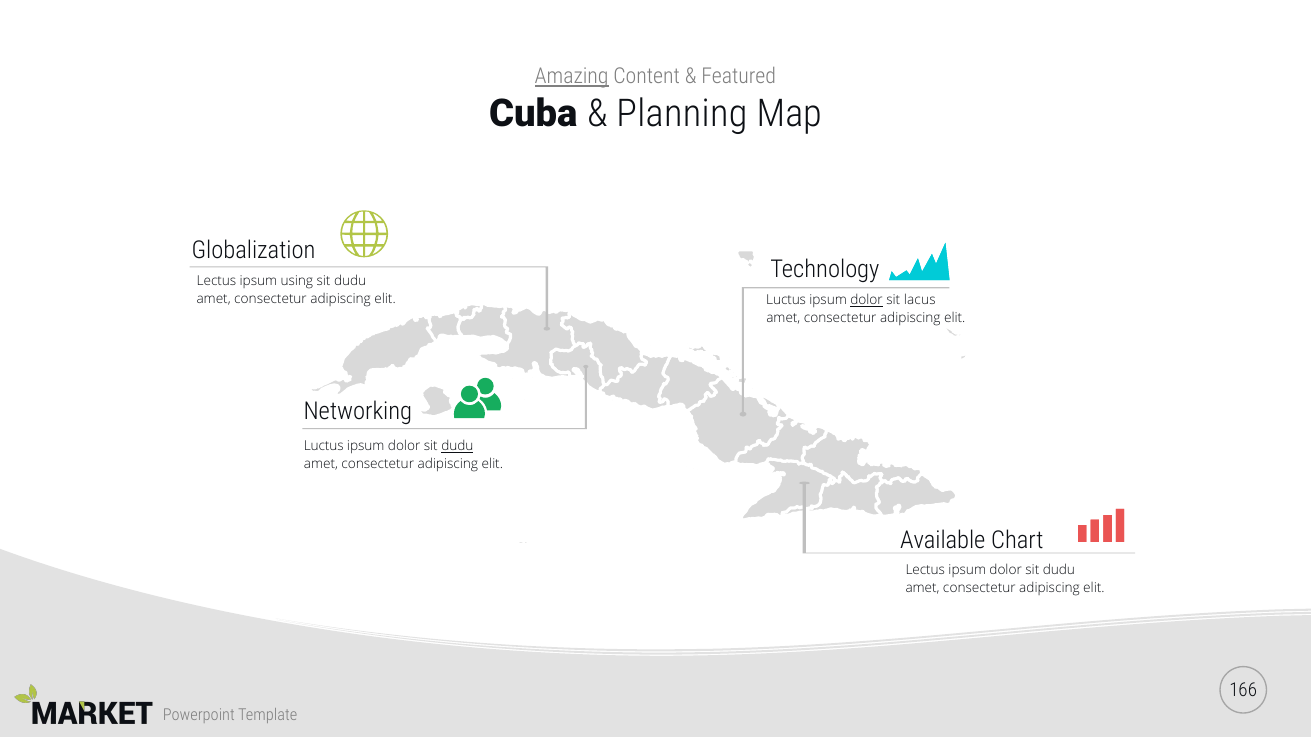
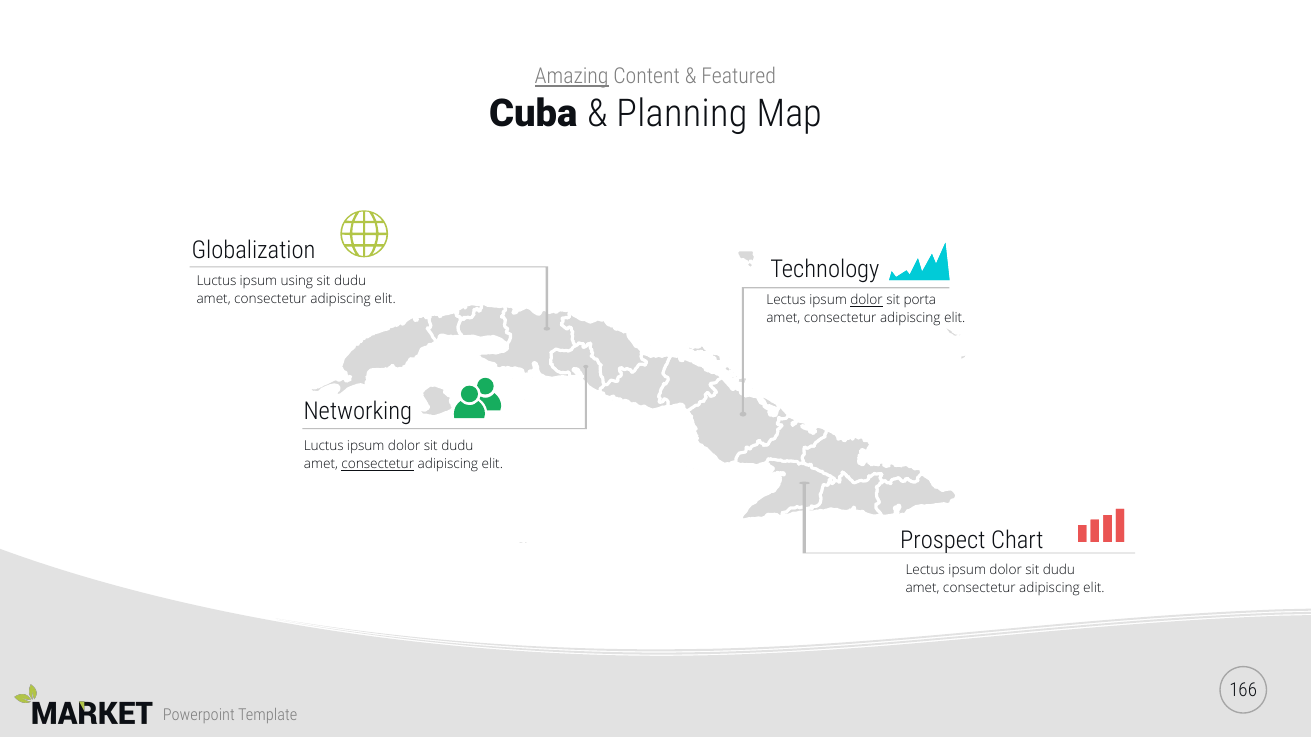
Lectus: Lectus -> Luctus (216, 281)
Luctus: Luctus -> Lectus (786, 300)
lacus: lacus -> porta (920, 300)
dudu underline: present -> none (457, 447)
consectetur underline: none -> present (378, 464)
Available: Available -> Prospect (943, 540)
